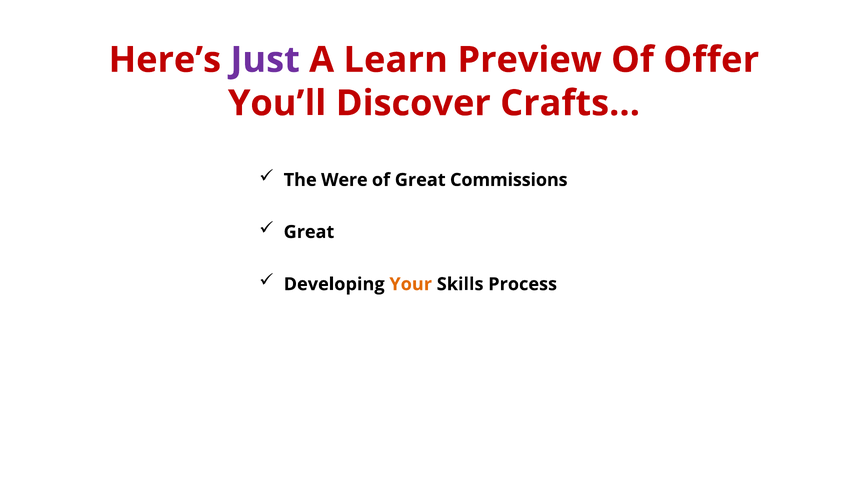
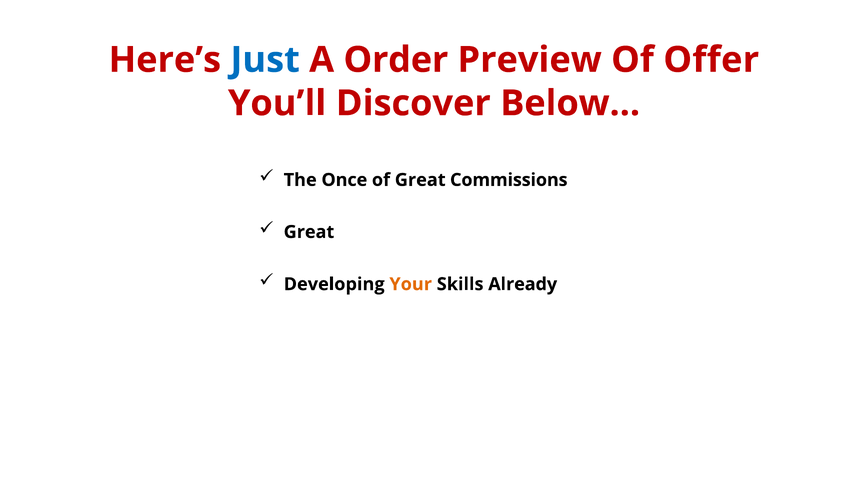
Just colour: purple -> blue (265, 60)
Learn: Learn -> Order (396, 60)
Crafts: Crafts -> Below (570, 103)
Were: Were -> Once (344, 180)
Process: Process -> Already (523, 284)
